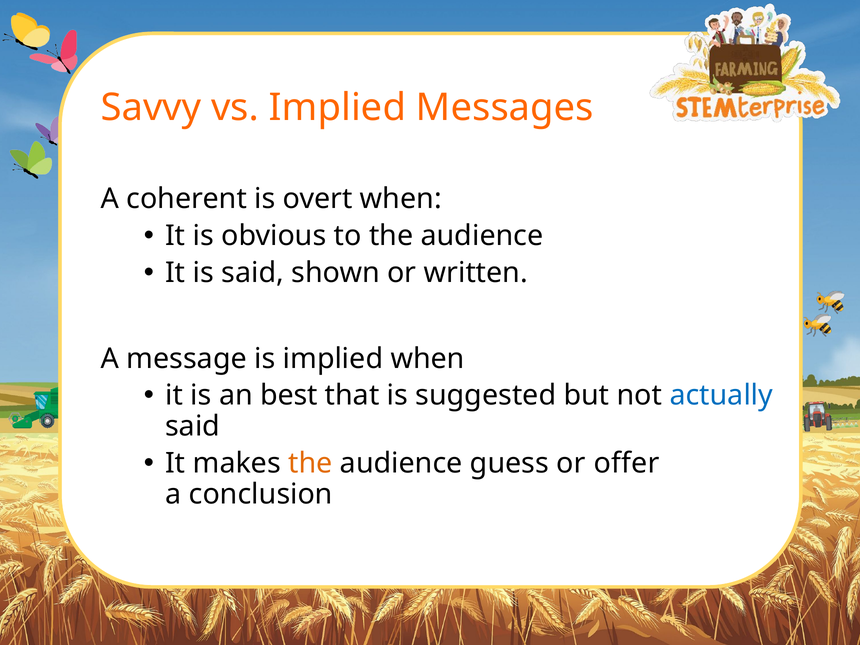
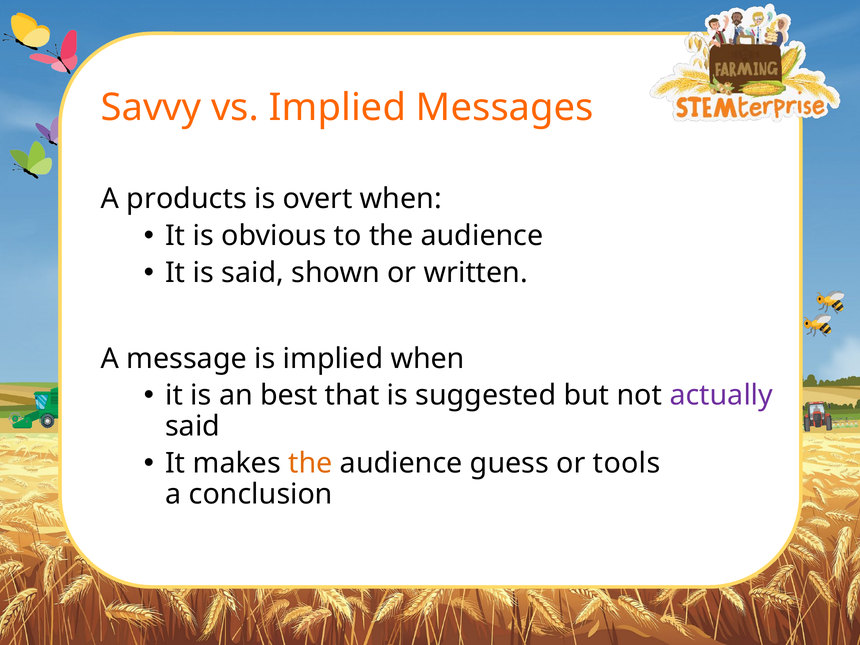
coherent: coherent -> products (187, 199)
actually colour: blue -> purple (721, 395)
offer: offer -> tools (627, 463)
